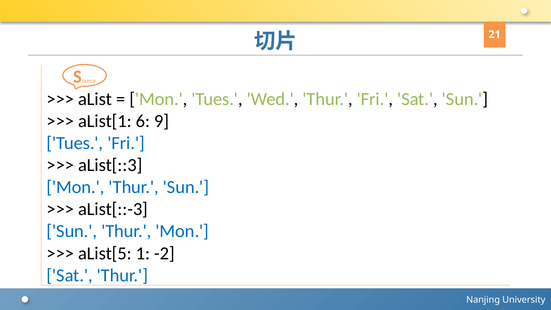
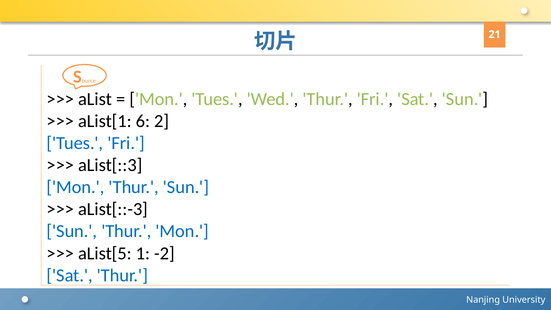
9: 9 -> 2 (162, 121)
